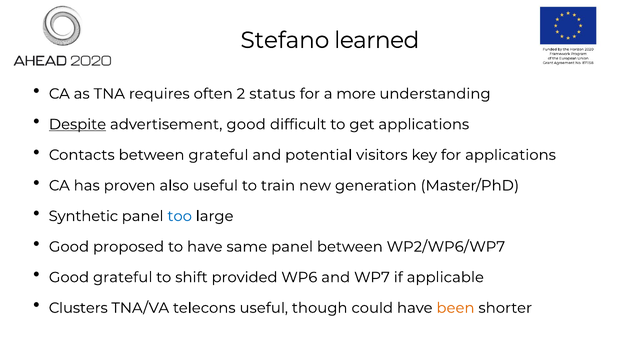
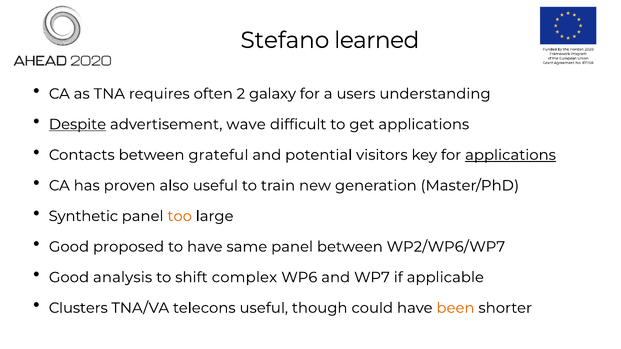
status: status -> galaxy (272, 94)
more: more -> users (356, 94)
advertisement good: good -> wave (246, 124)
applications underline: none -> present (511, 155)
too colour: blue -> orange (180, 216)
Good grateful: grateful -> analysis (123, 278)
provided: provided -> complex (244, 278)
